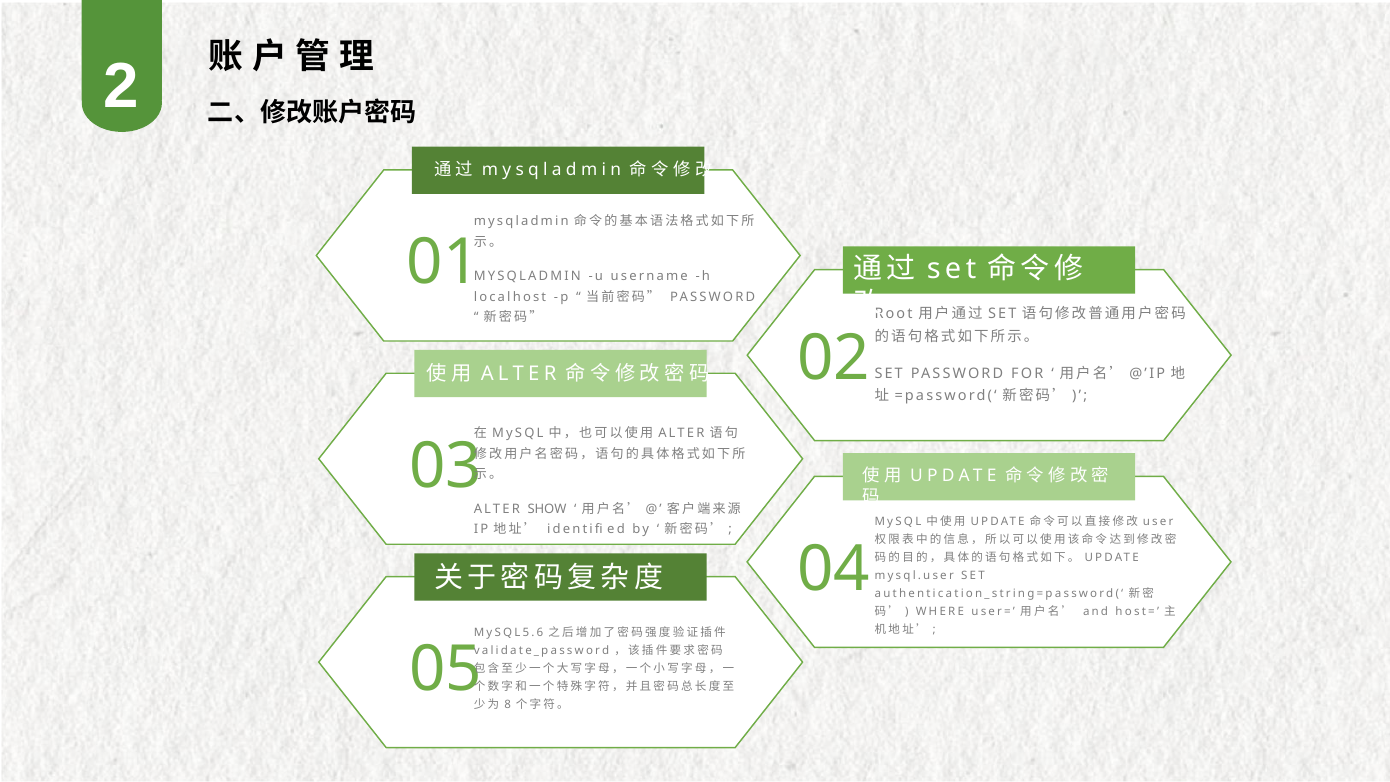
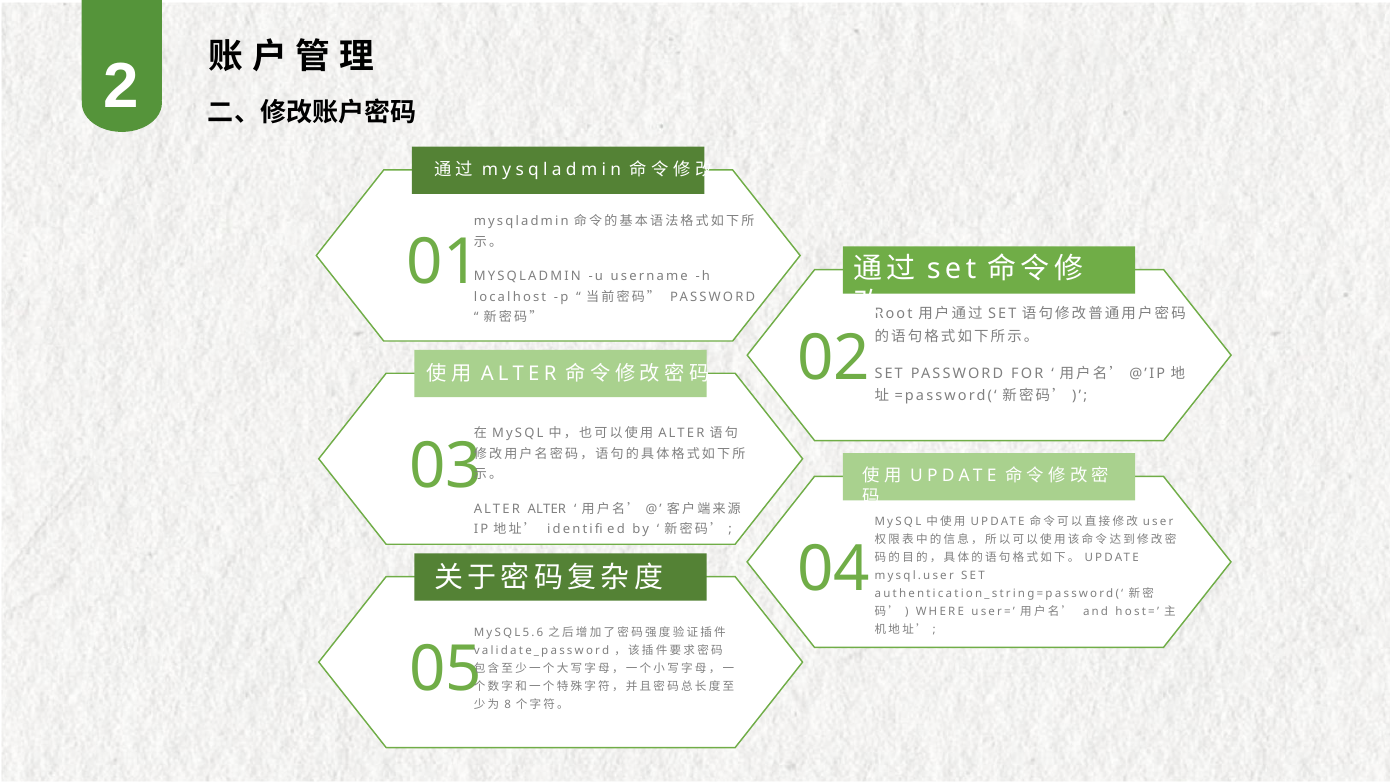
ALTER SHOW: SHOW -> ALTER (547, 509)
